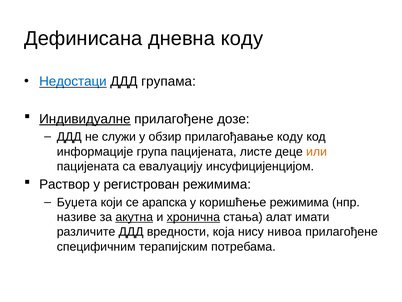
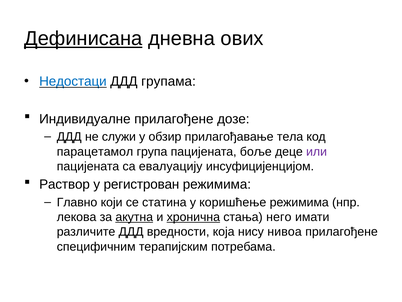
Дефинисана underline: none -> present (83, 39)
дневна коду: коду -> ових (242, 39)
Индивидуалне underline: present -> none (85, 119)
прилагођавање коду: коду -> тела (290, 137)
информације: информације -> парацетамол (95, 151)
листе: листе -> боље (256, 151)
или colour: orange -> purple (317, 151)
Буџета: Буџета -> Главно (77, 202)
арапска: арапска -> статина (164, 202)
називе: називе -> лекова (77, 217)
алат: алат -> него (279, 217)
